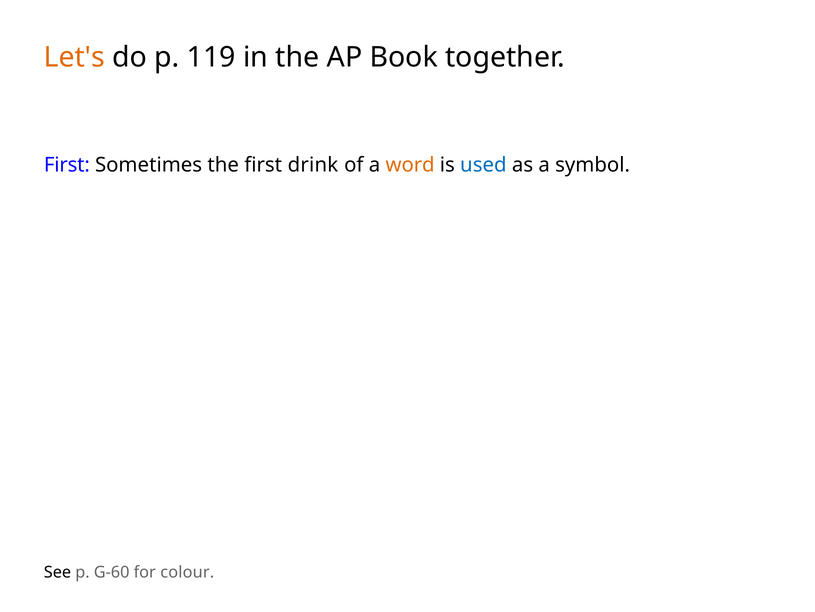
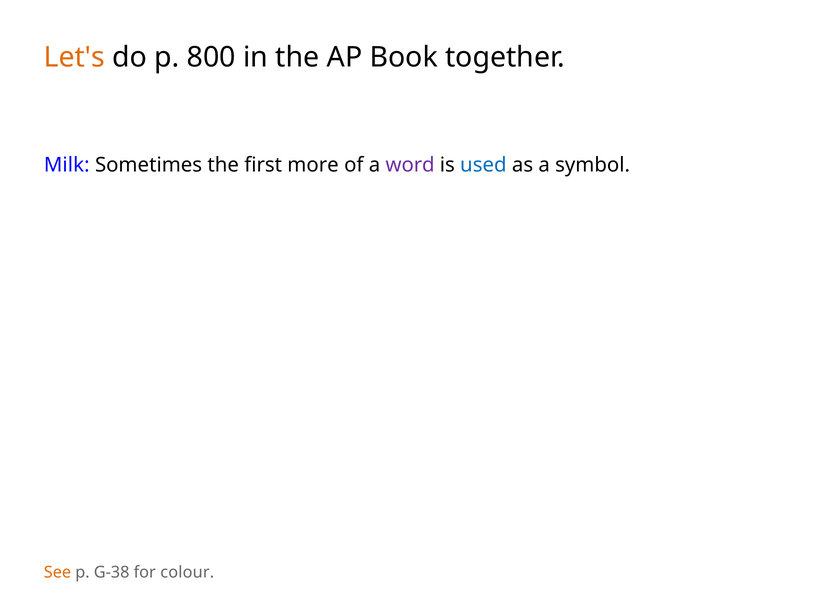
119: 119 -> 800 (211, 57)
First: First -> Milk (67, 165)
drink: drink -> more (313, 165)
word colour: orange -> purple (410, 165)
See colour: black -> orange (58, 572)
G-60: G-60 -> G-38 (112, 572)
